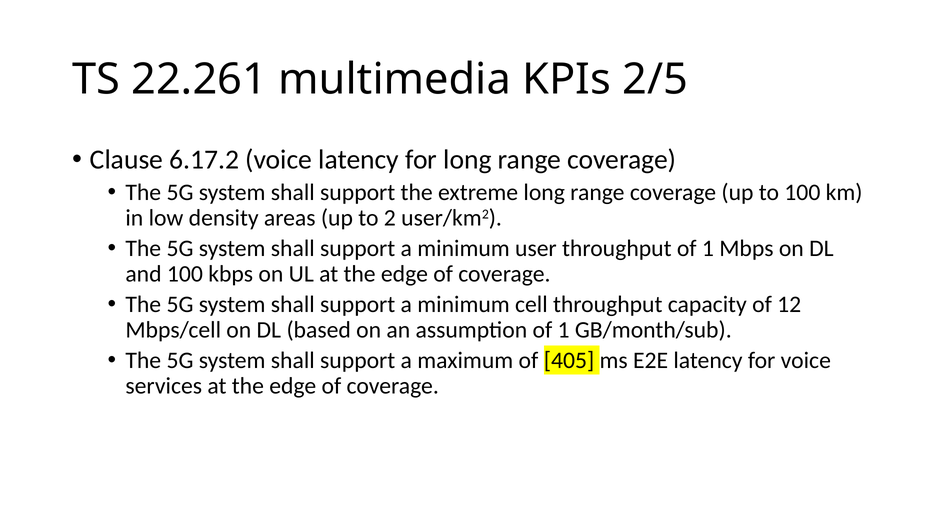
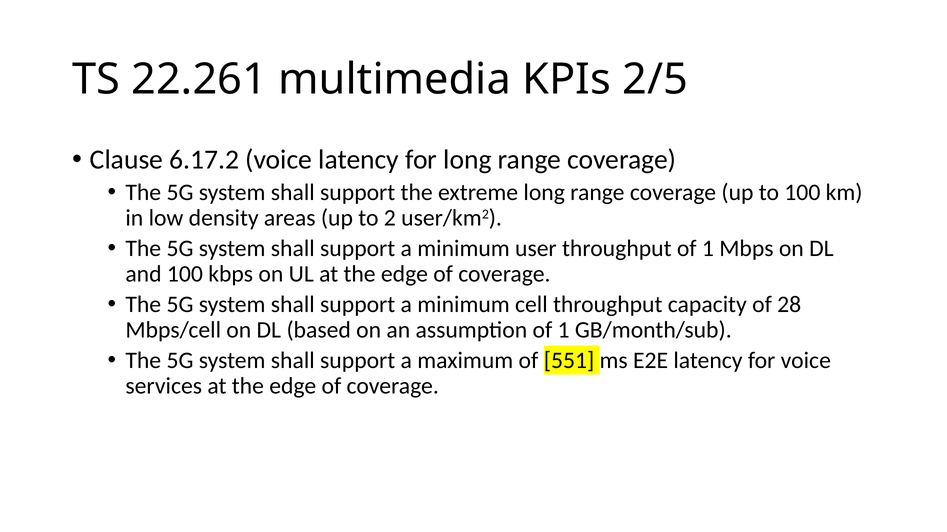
12: 12 -> 28 (789, 305)
405: 405 -> 551 (569, 361)
